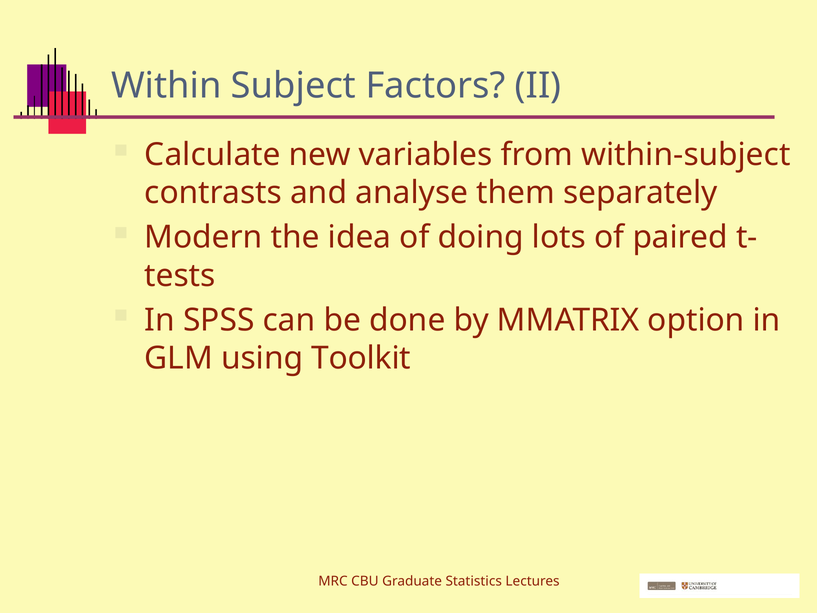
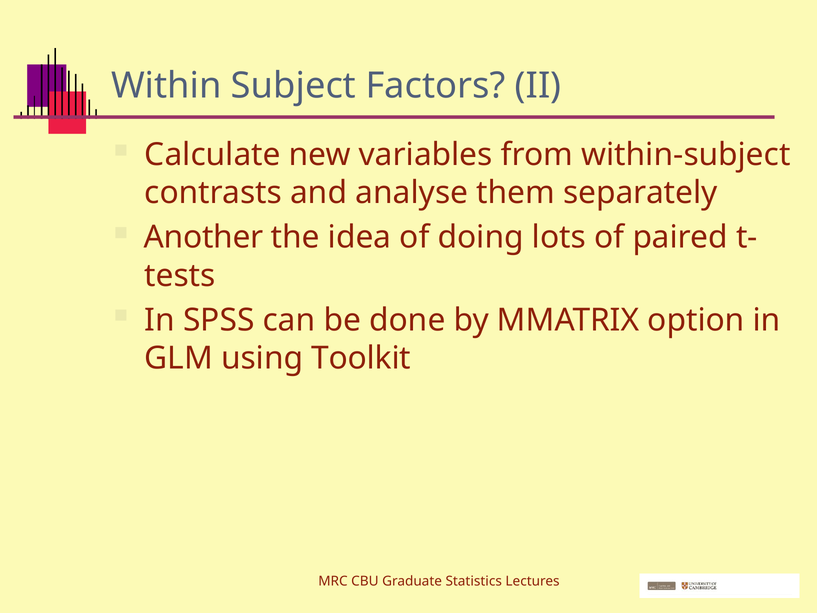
Modern: Modern -> Another (204, 237)
